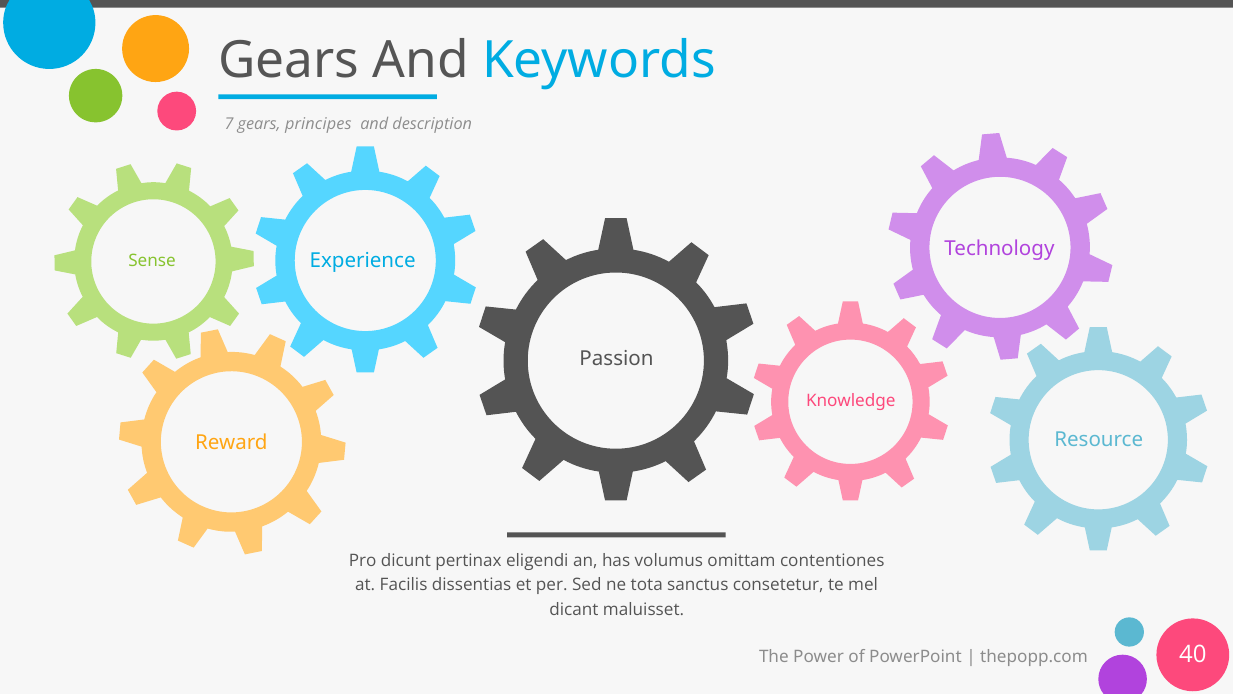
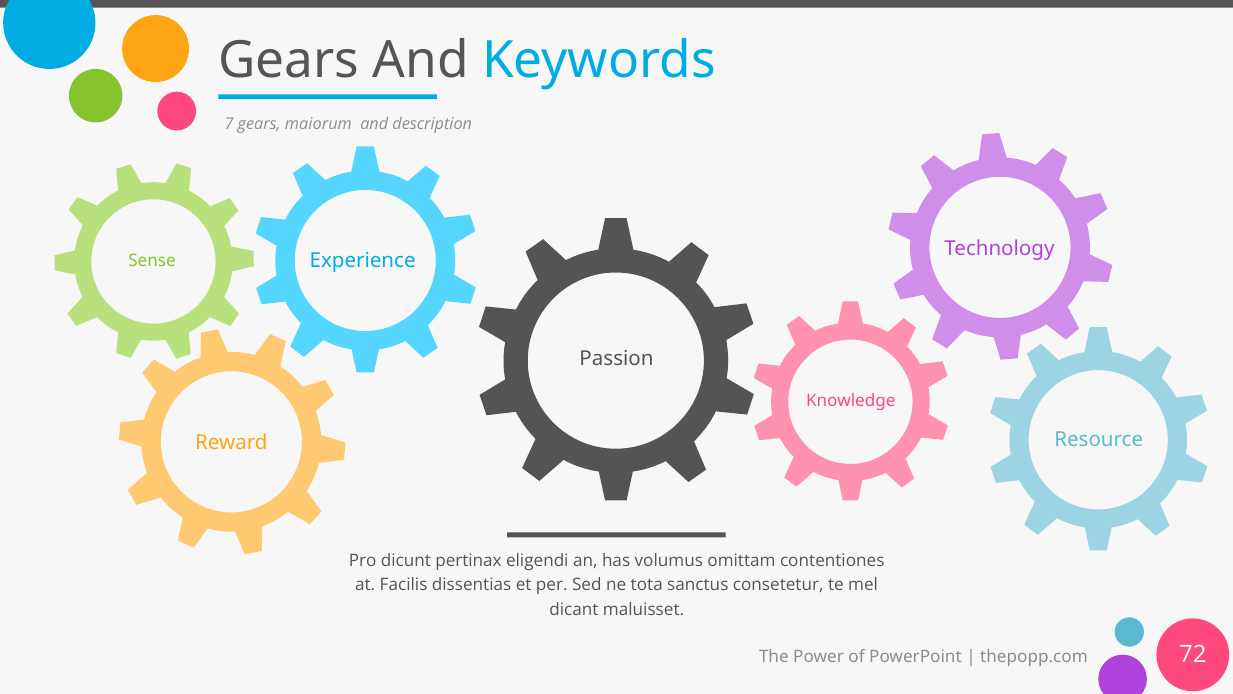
principes: principes -> maiorum (318, 124)
40: 40 -> 72 (1193, 654)
